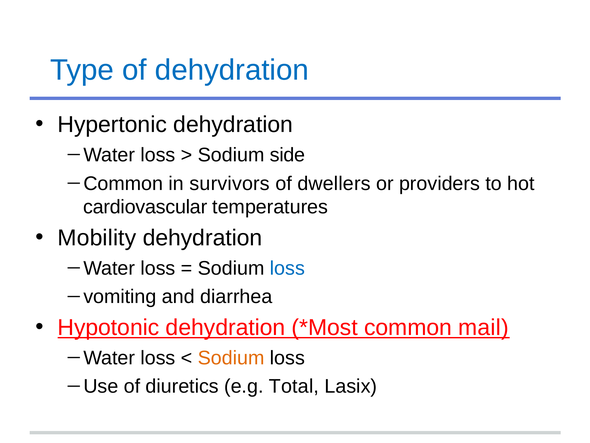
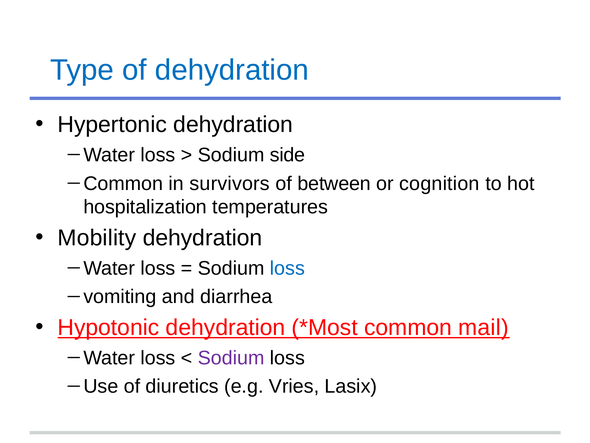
dwellers: dwellers -> between (334, 183)
providers: providers -> cognition (439, 183)
cardiovascular: cardiovascular -> hospitalization (145, 207)
Sodium colour: orange -> purple (231, 357)
Total: Total -> Vries (294, 386)
